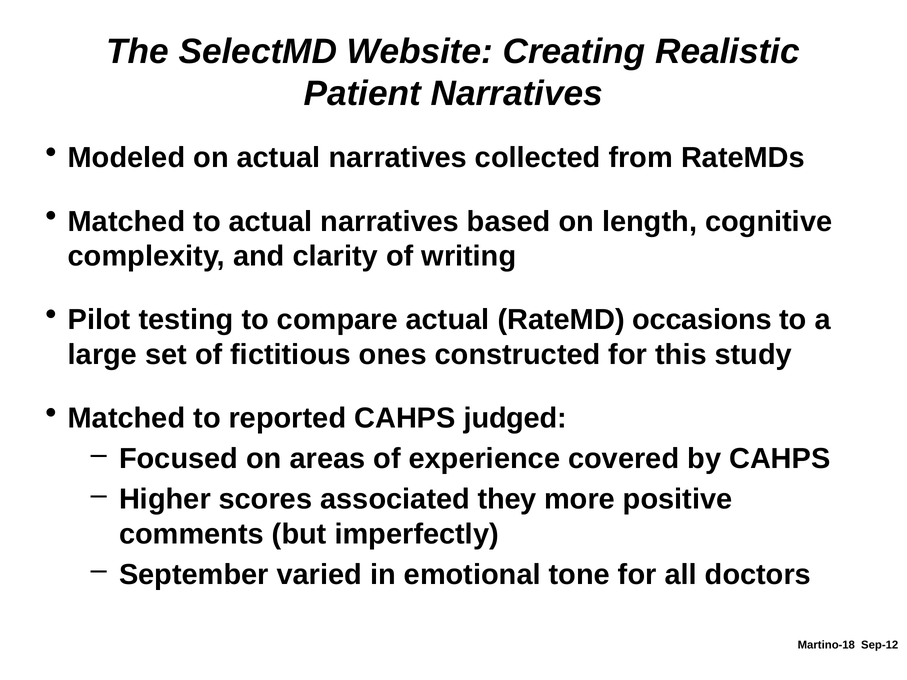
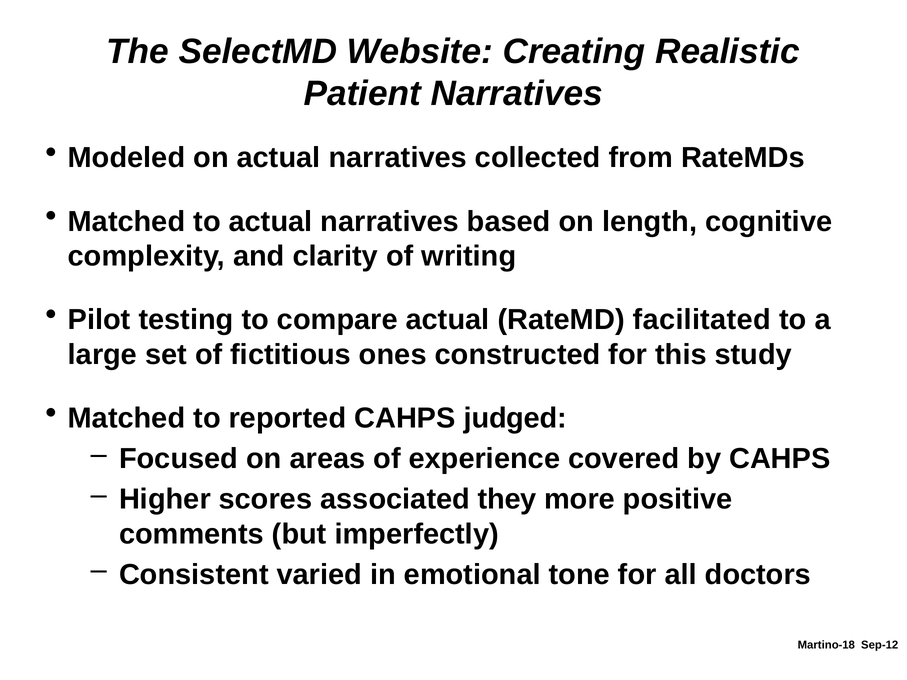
occasions: occasions -> facilitated (702, 320)
September: September -> Consistent (194, 575)
